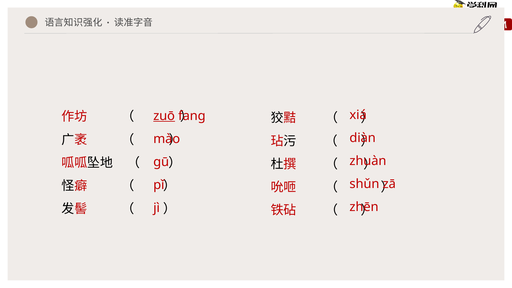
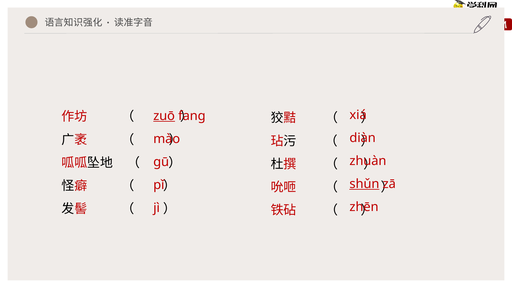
shǔn underline: none -> present (364, 184)
